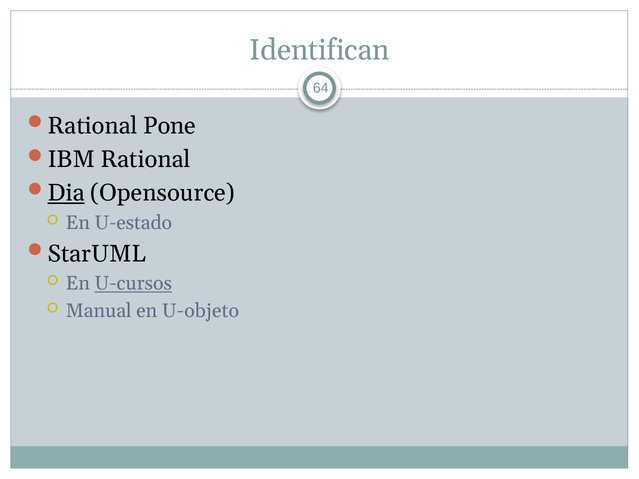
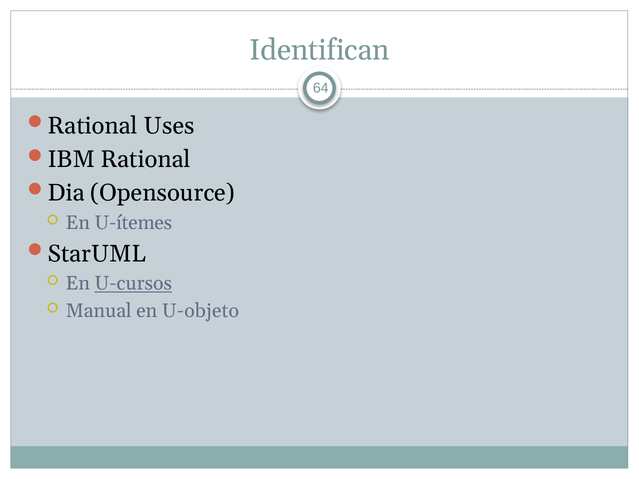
Pone: Pone -> Uses (169, 126)
Dia underline: present -> none (66, 193)
U-estado: U-estado -> U-ítemes (133, 223)
